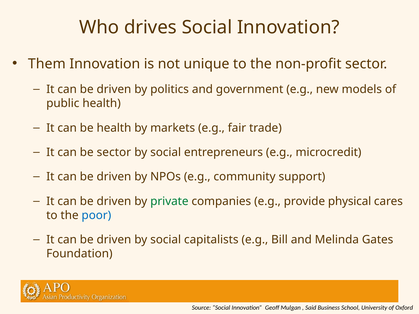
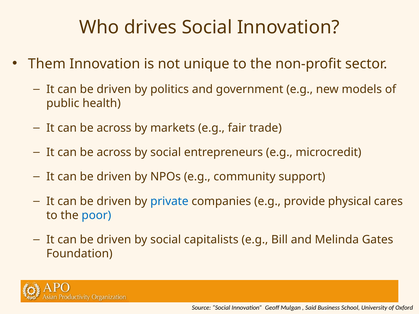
health: health -> across (114, 128)
sector: sector -> across (114, 152)
private colour: green -> blue (169, 201)
